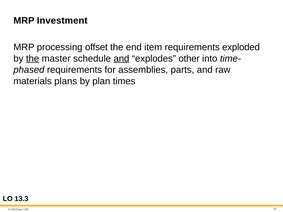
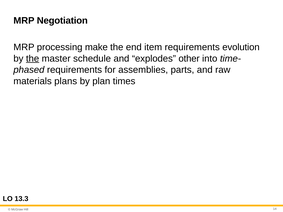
Investment: Investment -> Negotiation (62, 21)
offset: offset -> make (96, 47)
exploded: exploded -> evolution (241, 47)
and underline: present -> none (121, 59)
